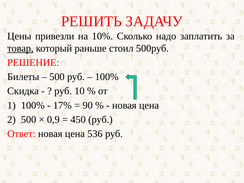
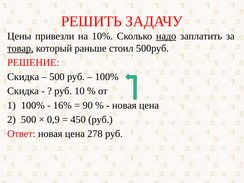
надо underline: none -> present (166, 36)
Билеты: Билеты -> Скидка (23, 77)
17%: 17% -> 16% (62, 105)
536: 536 -> 278 (95, 134)
